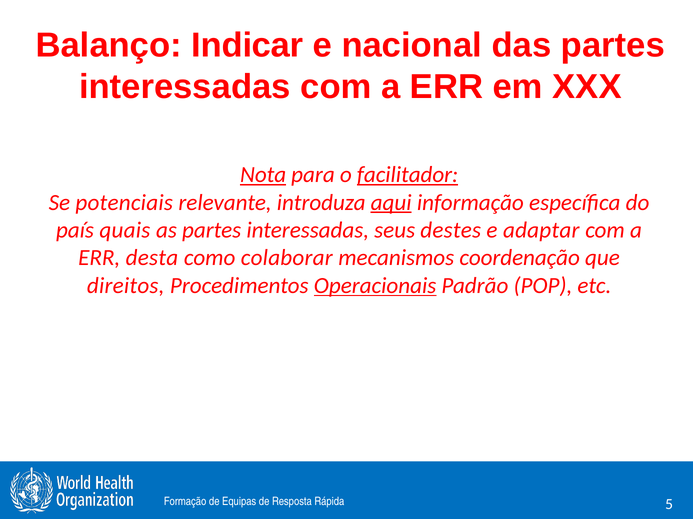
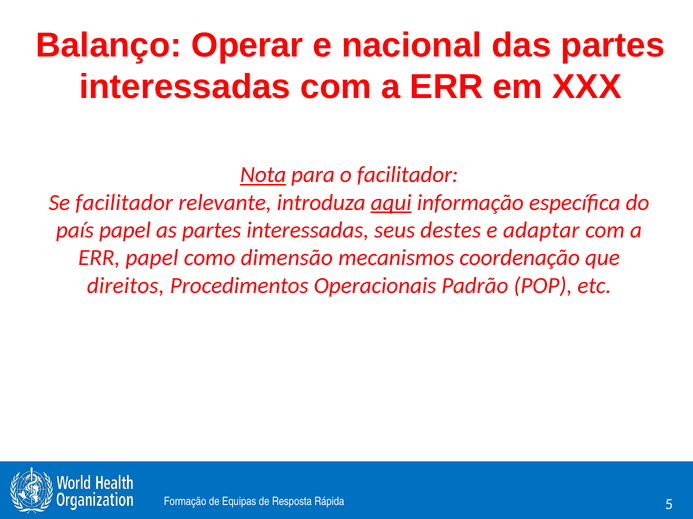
Indicar: Indicar -> Operar (247, 45)
facilitador underline: present -> none (408, 175)
Se potenciais: potenciais -> facilitador (124, 203)
país quais: quais -> papel (125, 231)
ERR desta: desta -> papel (152, 258)
colaborar: colaborar -> dimensão (287, 258)
Operacionais underline: present -> none (375, 286)
